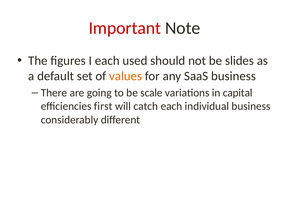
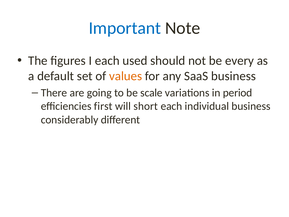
Important colour: red -> blue (125, 28)
slides: slides -> every (239, 61)
capital: capital -> period (238, 93)
catch: catch -> short (146, 106)
